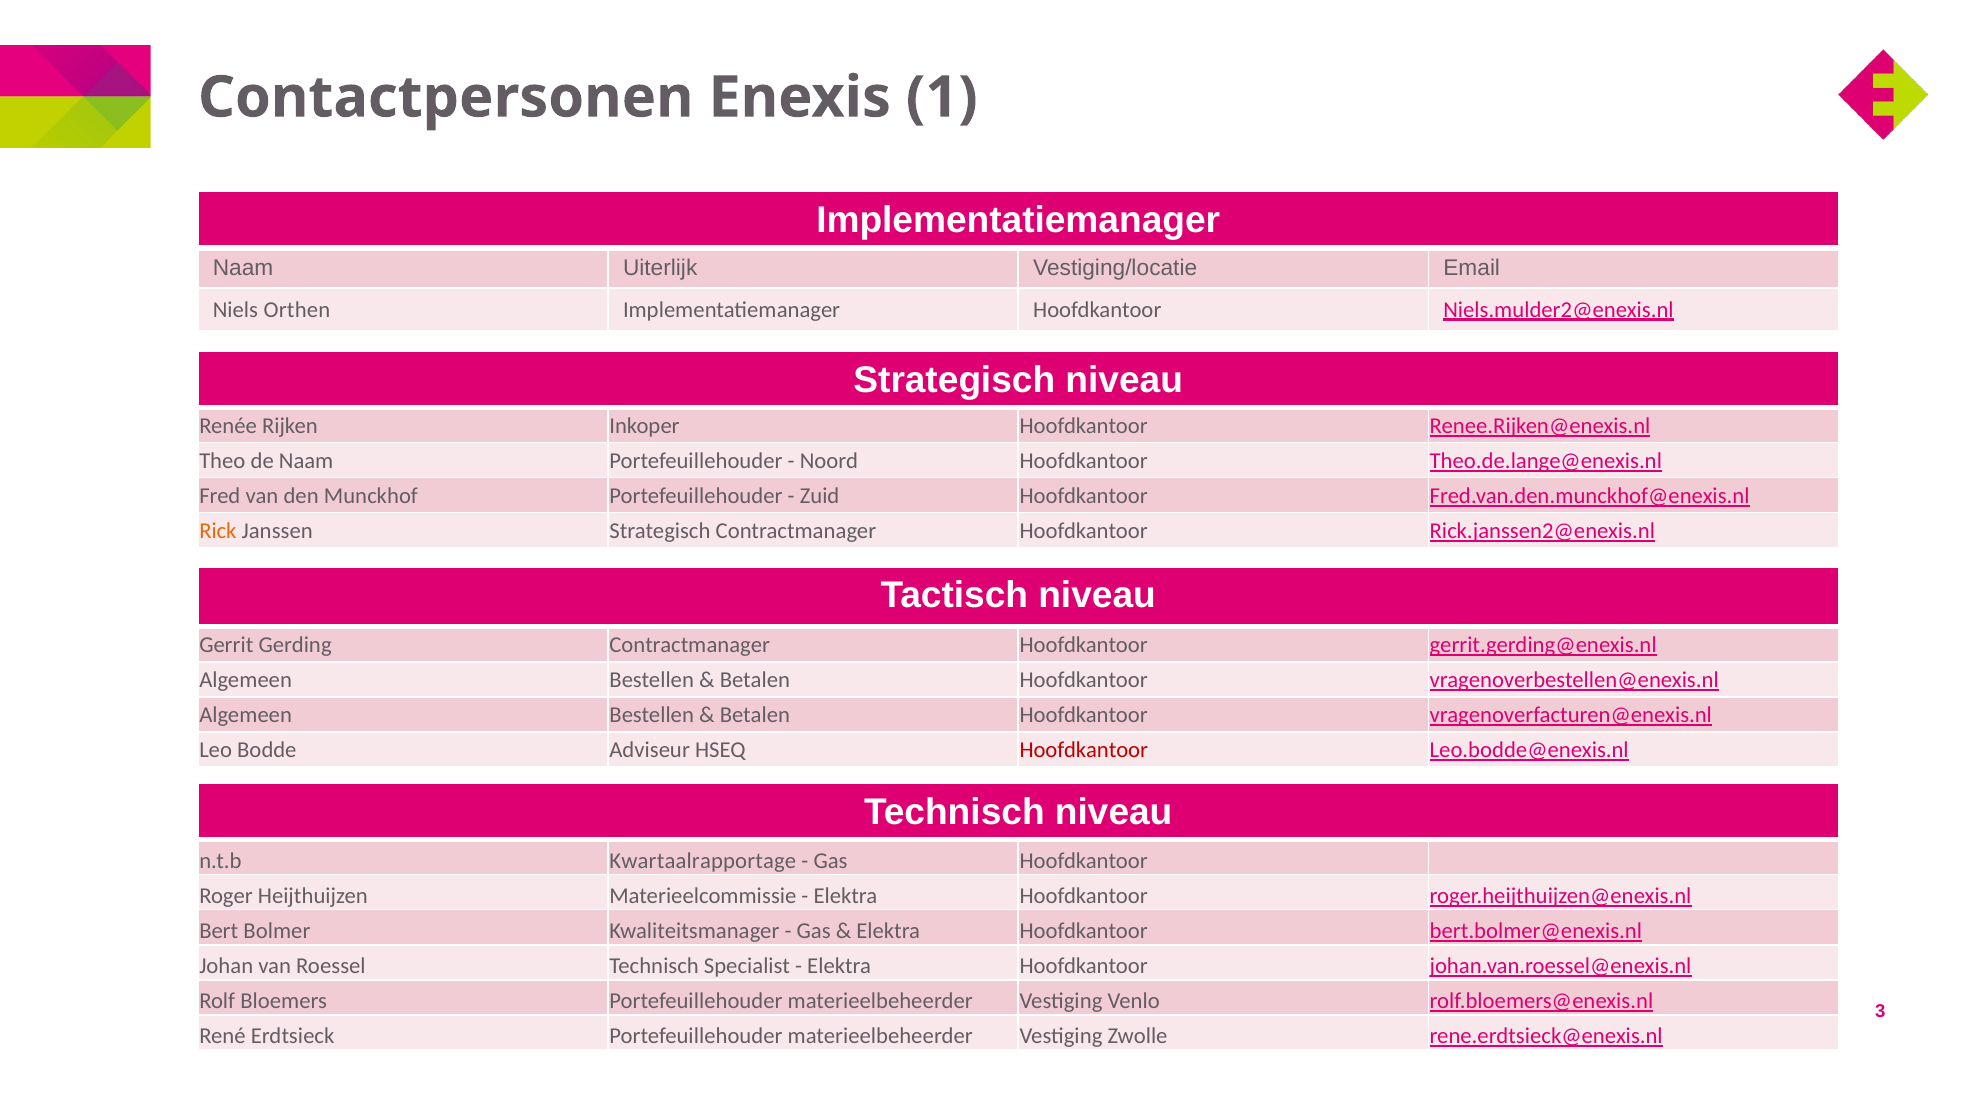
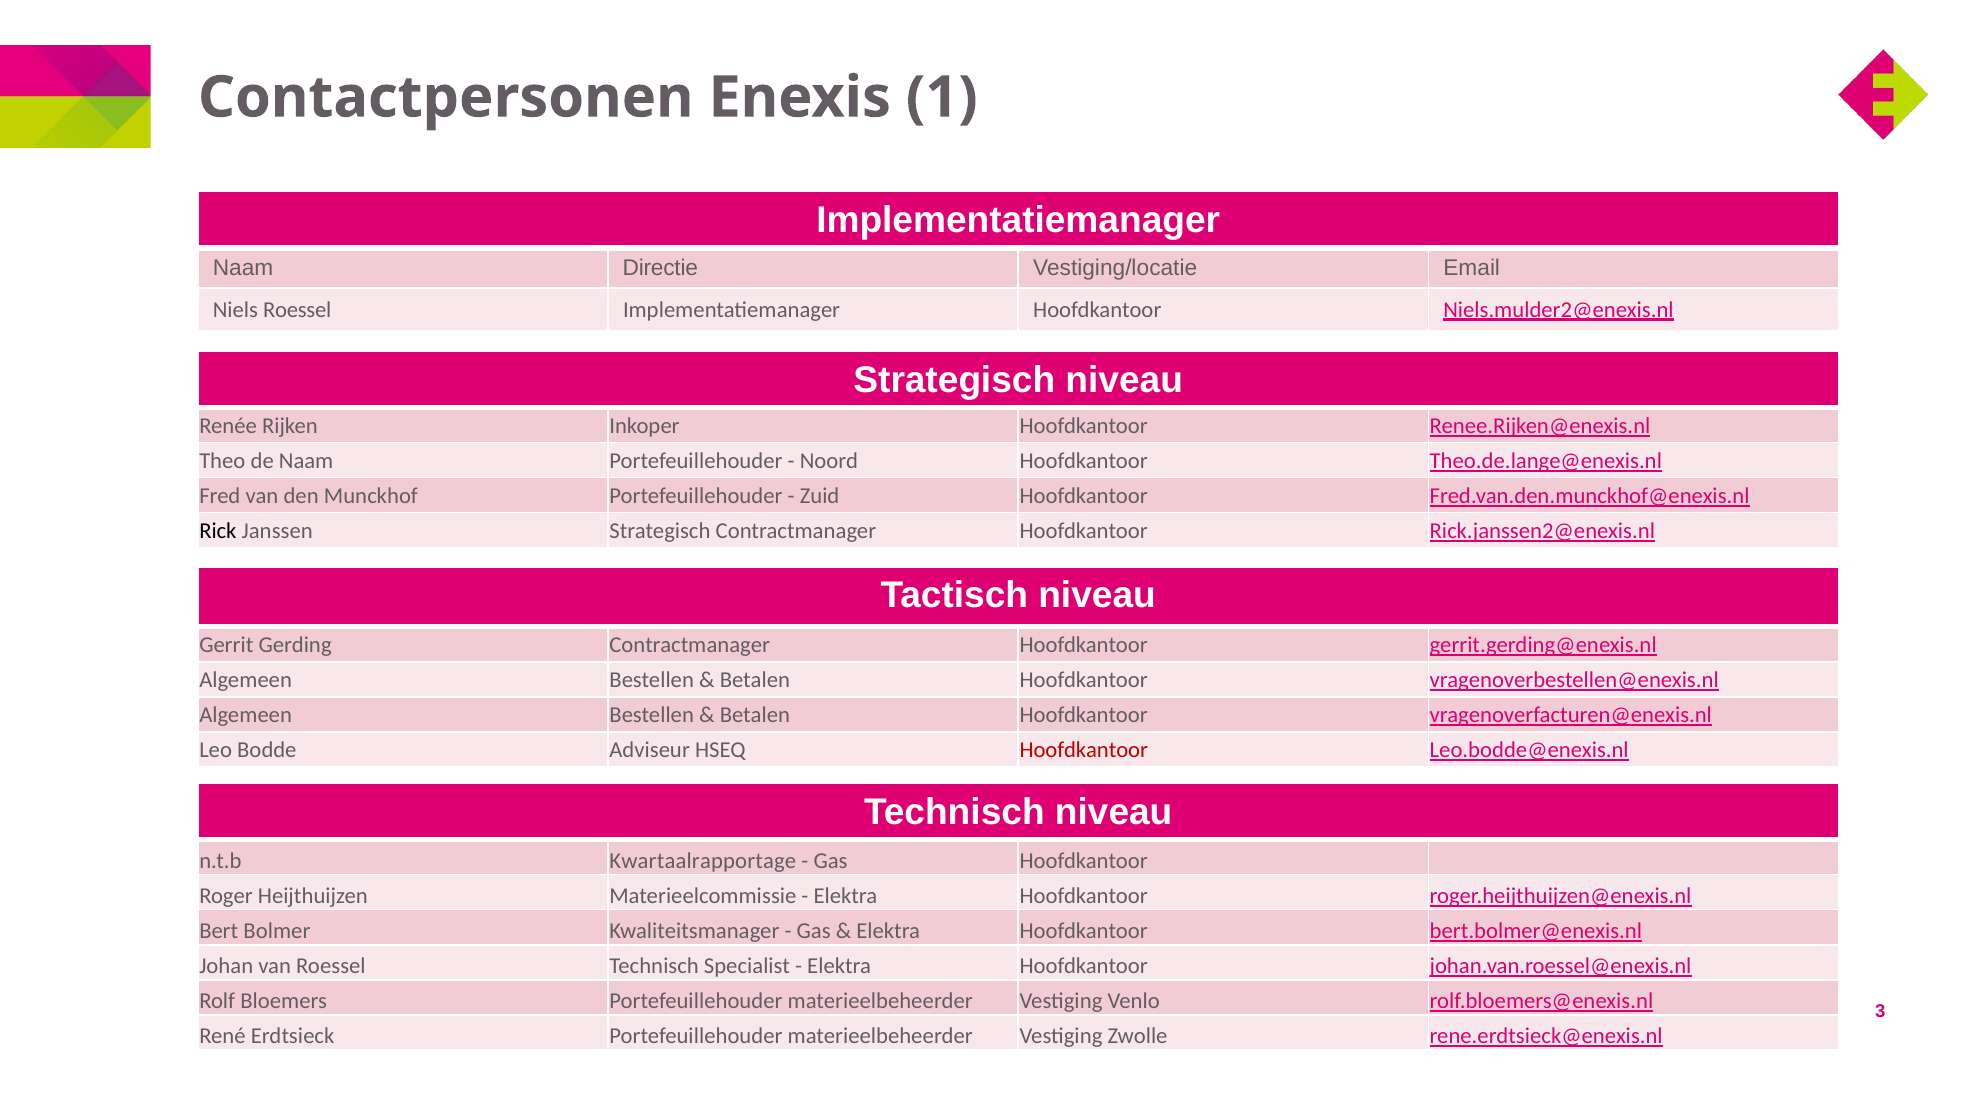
Uiterlijk: Uiterlijk -> Directie (660, 268)
Niels Orthen: Orthen -> Roessel (297, 310)
Rick colour: orange -> black (218, 531)
